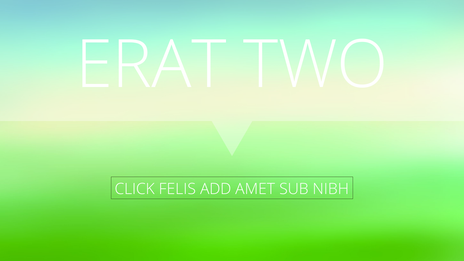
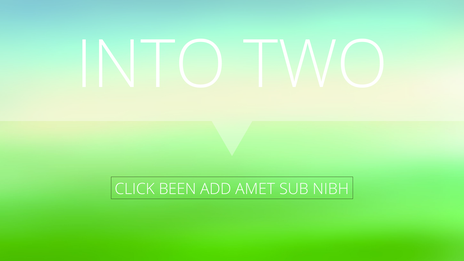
ERAT: ERAT -> INTO (151, 65)
FELIS: FELIS -> BEEN (177, 189)
